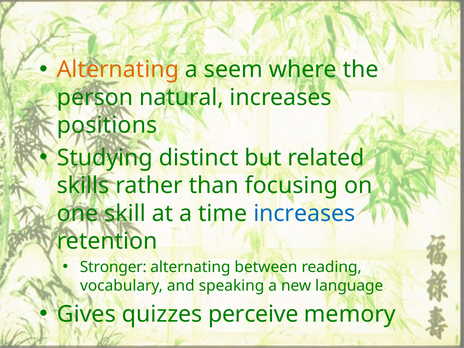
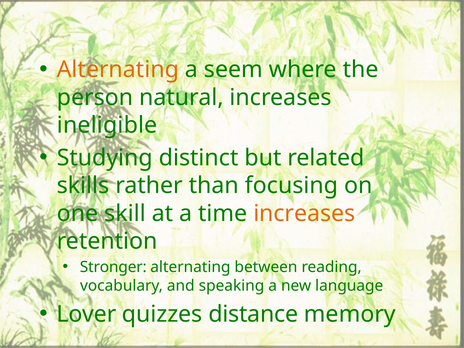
positions: positions -> ineligible (107, 125)
increases colour: blue -> orange (304, 213)
Gives: Gives -> Lover (86, 314)
perceive: perceive -> distance (253, 314)
